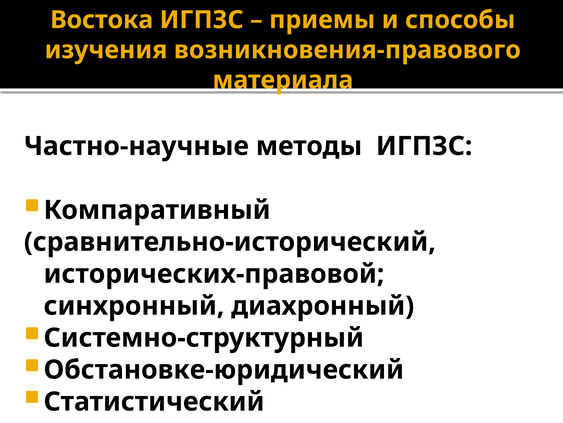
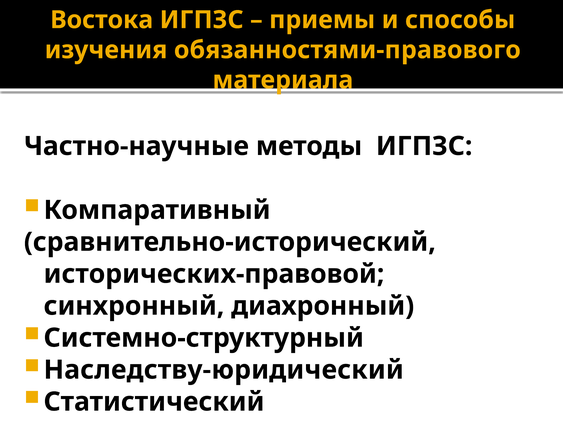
возникновения-правового: возникновения-правового -> обязанностями-правового (347, 50)
Обстановке-юридический: Обстановке-юридический -> Наследству-юридический (224, 369)
